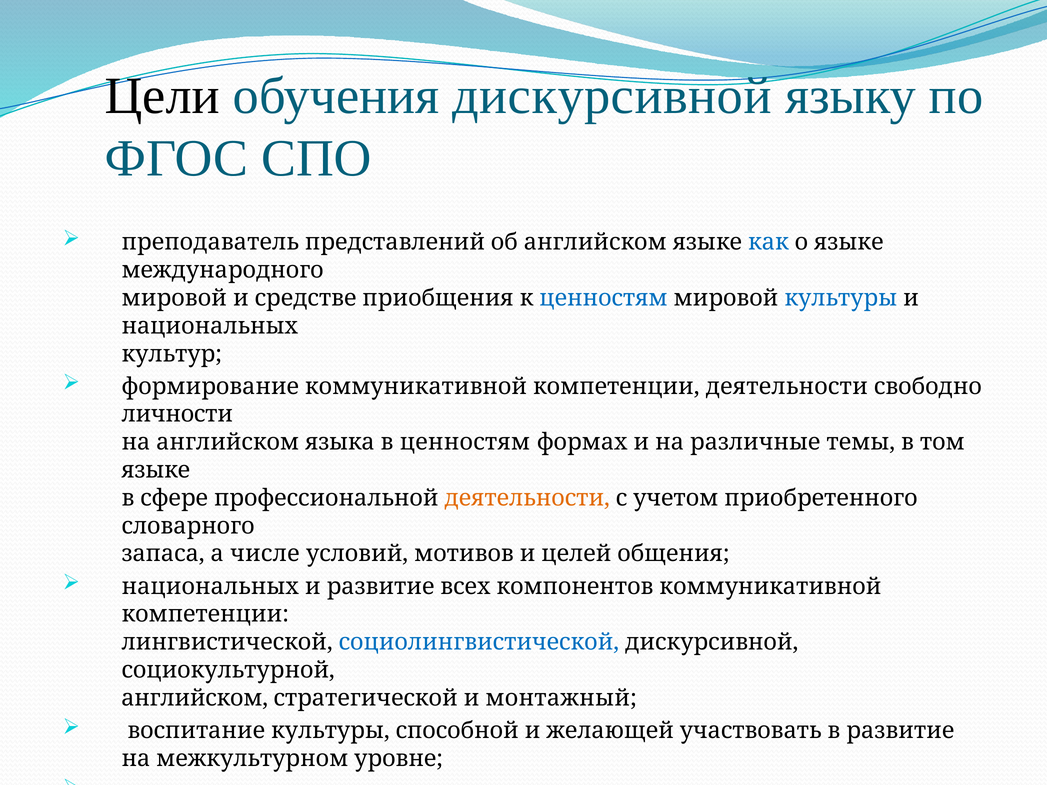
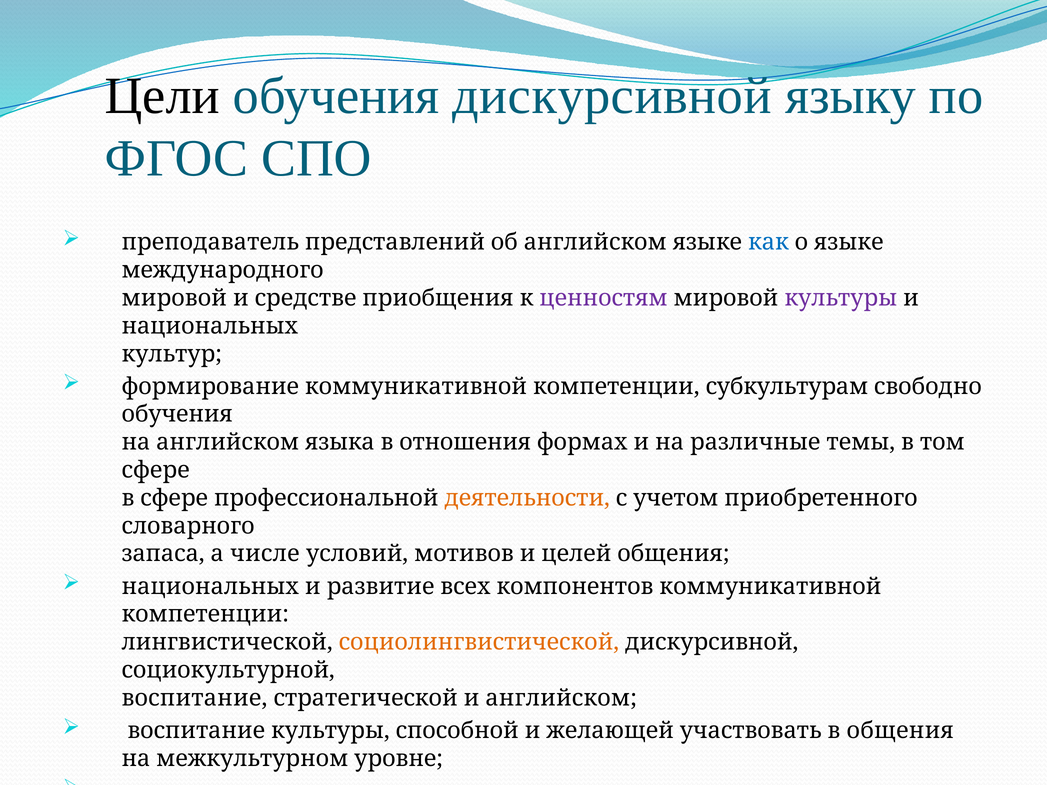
ценностям colour: blue -> purple (604, 298)
культуры colour: blue -> purple (841, 298)
компетенции деятельности: деятельности -> субкультурам (787, 387)
личности: личности -> обучения (177, 414)
в ценностям: ценностям -> отношения (465, 442)
языке: языке -> сфере (156, 470)
социолингвистической colour: blue -> orange (479, 642)
английском: английском -> воспитание (194, 698)
и монтажный: монтажный -> английском (561, 698)
в развитие: развитие -> общения (900, 731)
